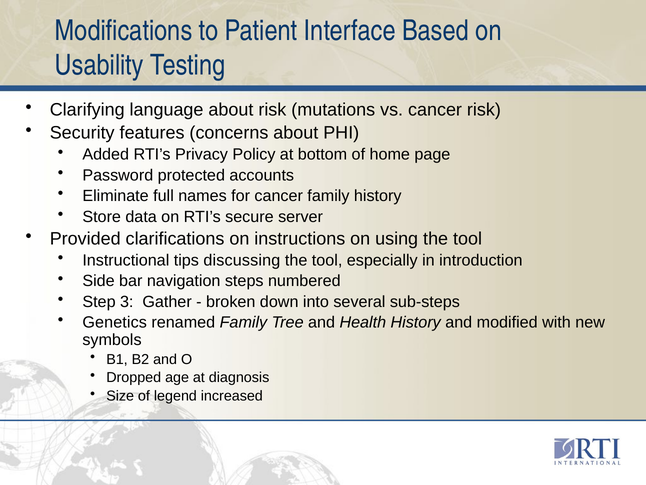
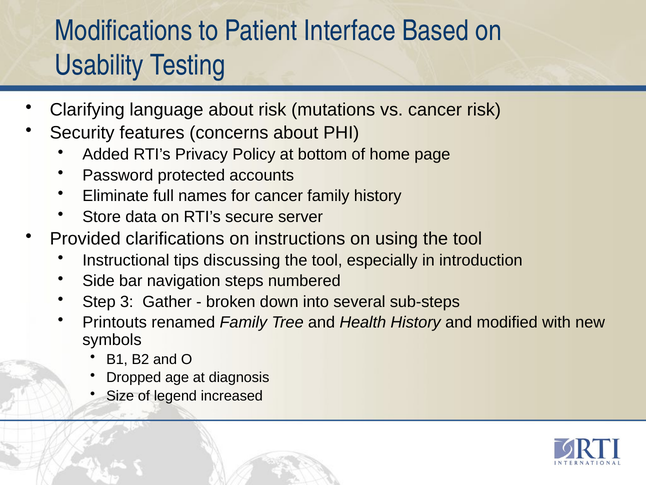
Genetics: Genetics -> Printouts (115, 322)
